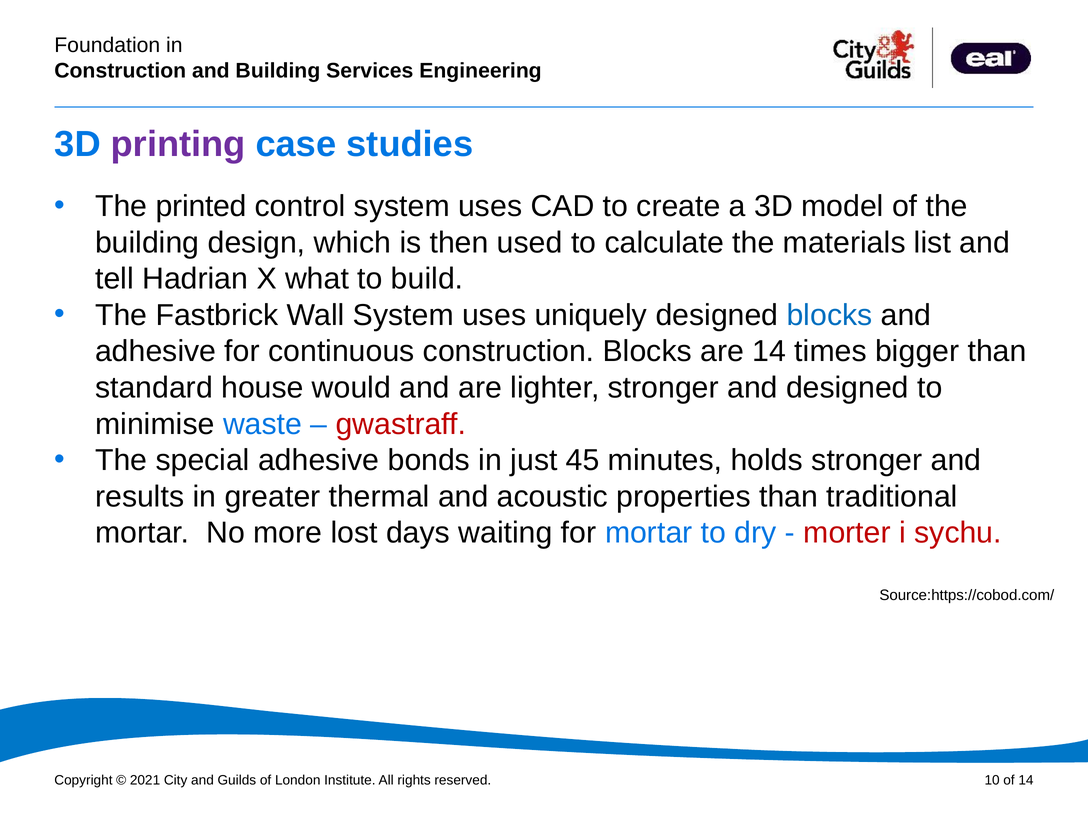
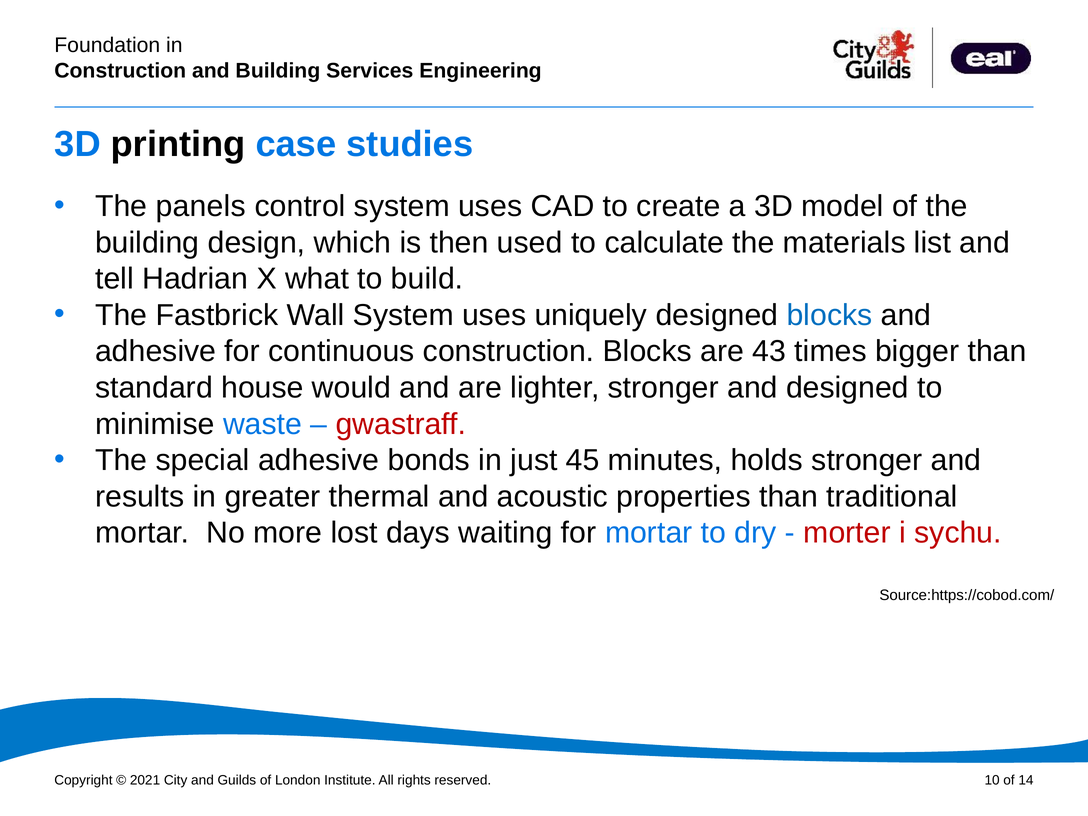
printing colour: purple -> black (178, 144)
printed: printed -> panels (201, 206)
are 14: 14 -> 43 (769, 351)
